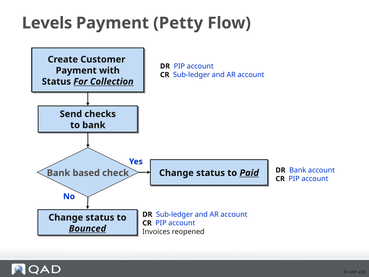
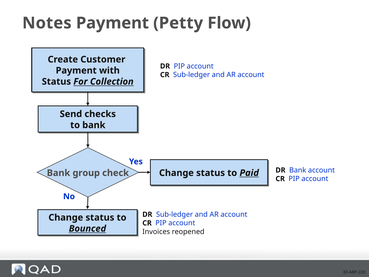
Levels: Levels -> Notes (47, 23)
based: based -> group (86, 173)
